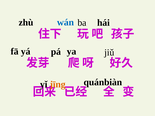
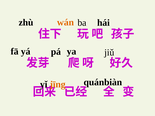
wán colour: blue -> orange (65, 22)
